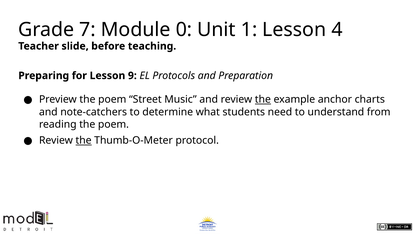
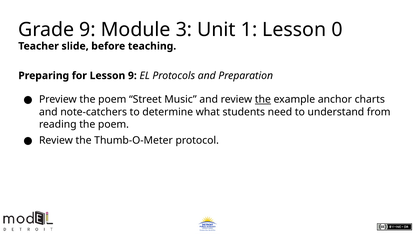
Grade 7: 7 -> 9 (88, 30)
0: 0 -> 3 (184, 30)
4: 4 -> 0 (337, 30)
the underline: present -> none (84, 140)
